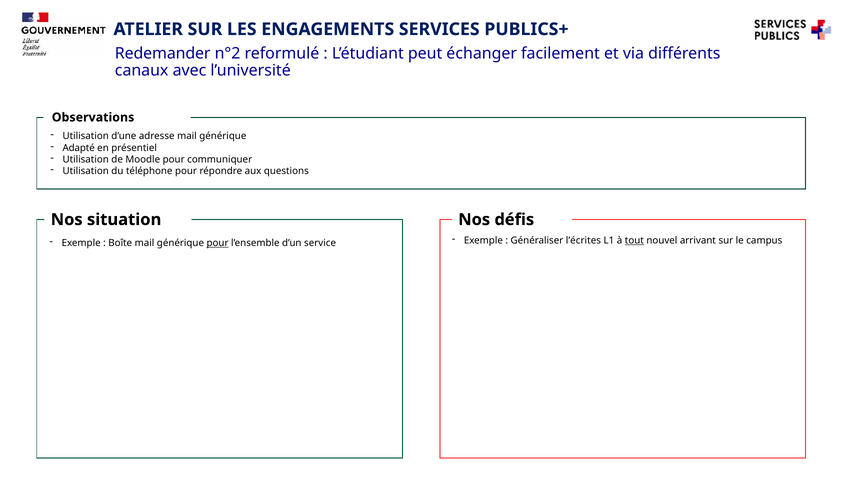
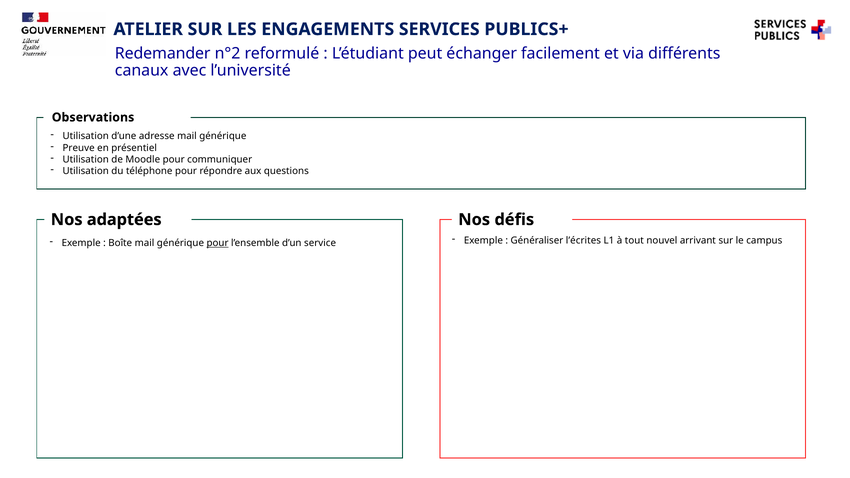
Adapté: Adapté -> Preuve (79, 148)
situation: situation -> adaptées (124, 220)
tout underline: present -> none (634, 241)
